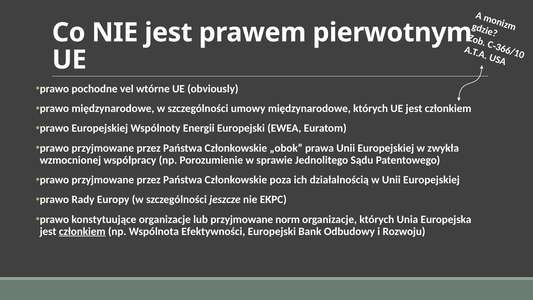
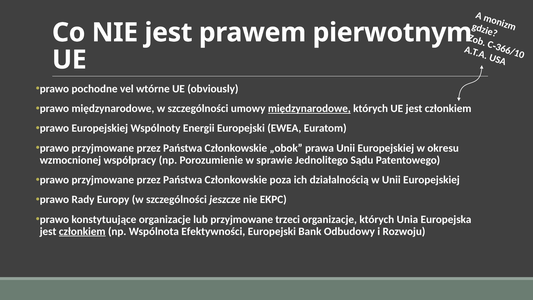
międzynarodowe underline: none -> present (309, 108)
zwykła: zwykła -> okresu (443, 148)
norm: norm -> trzeci (288, 219)
